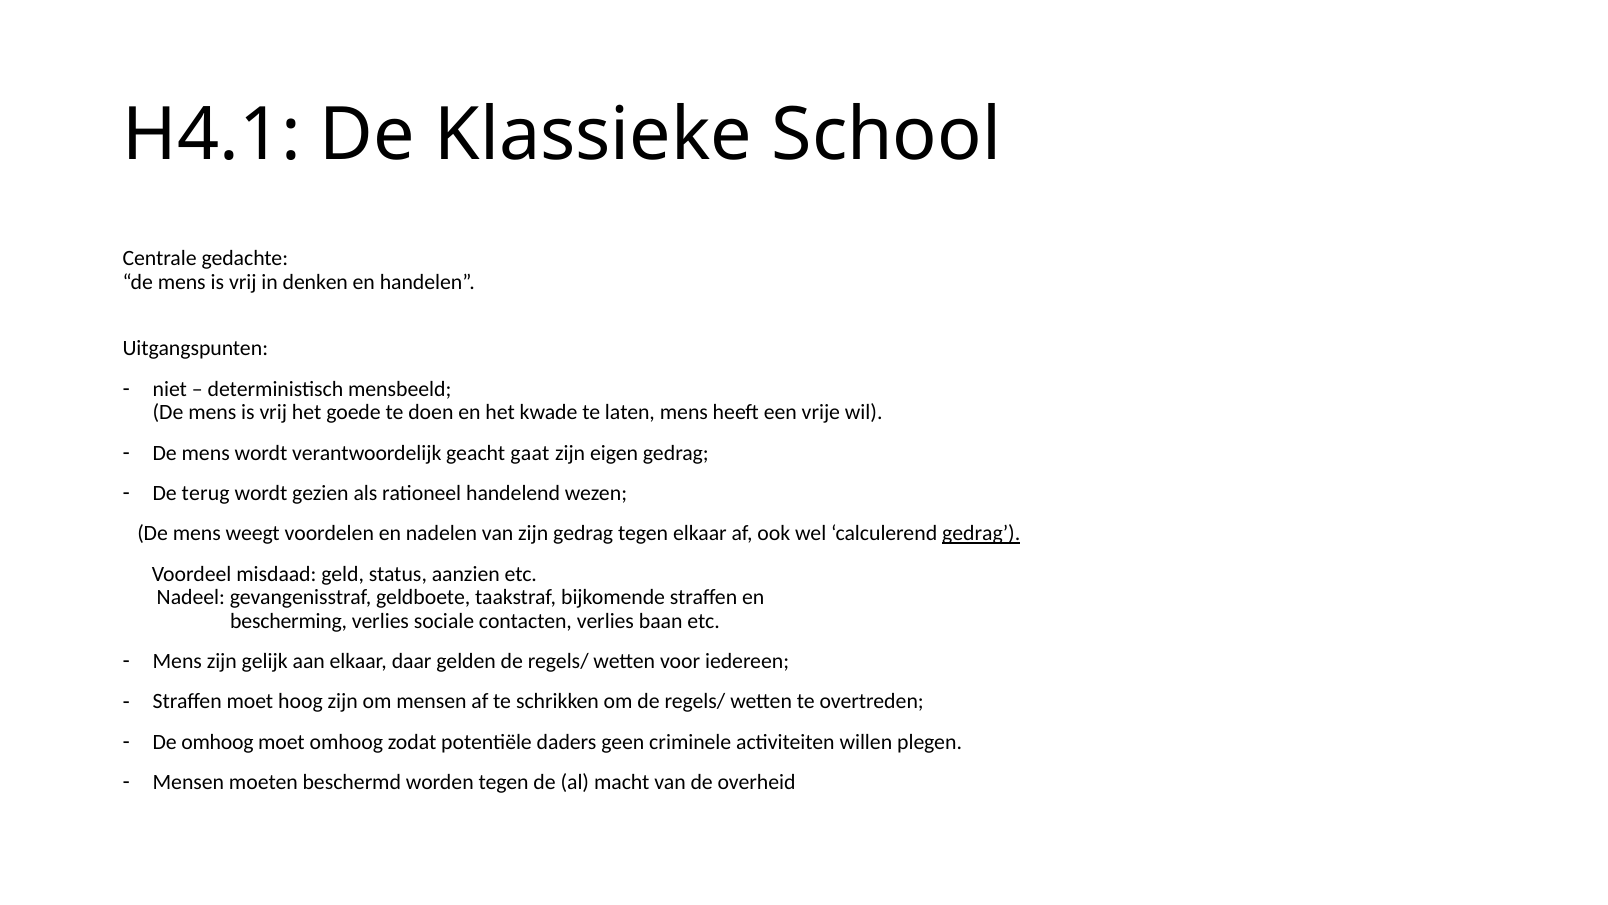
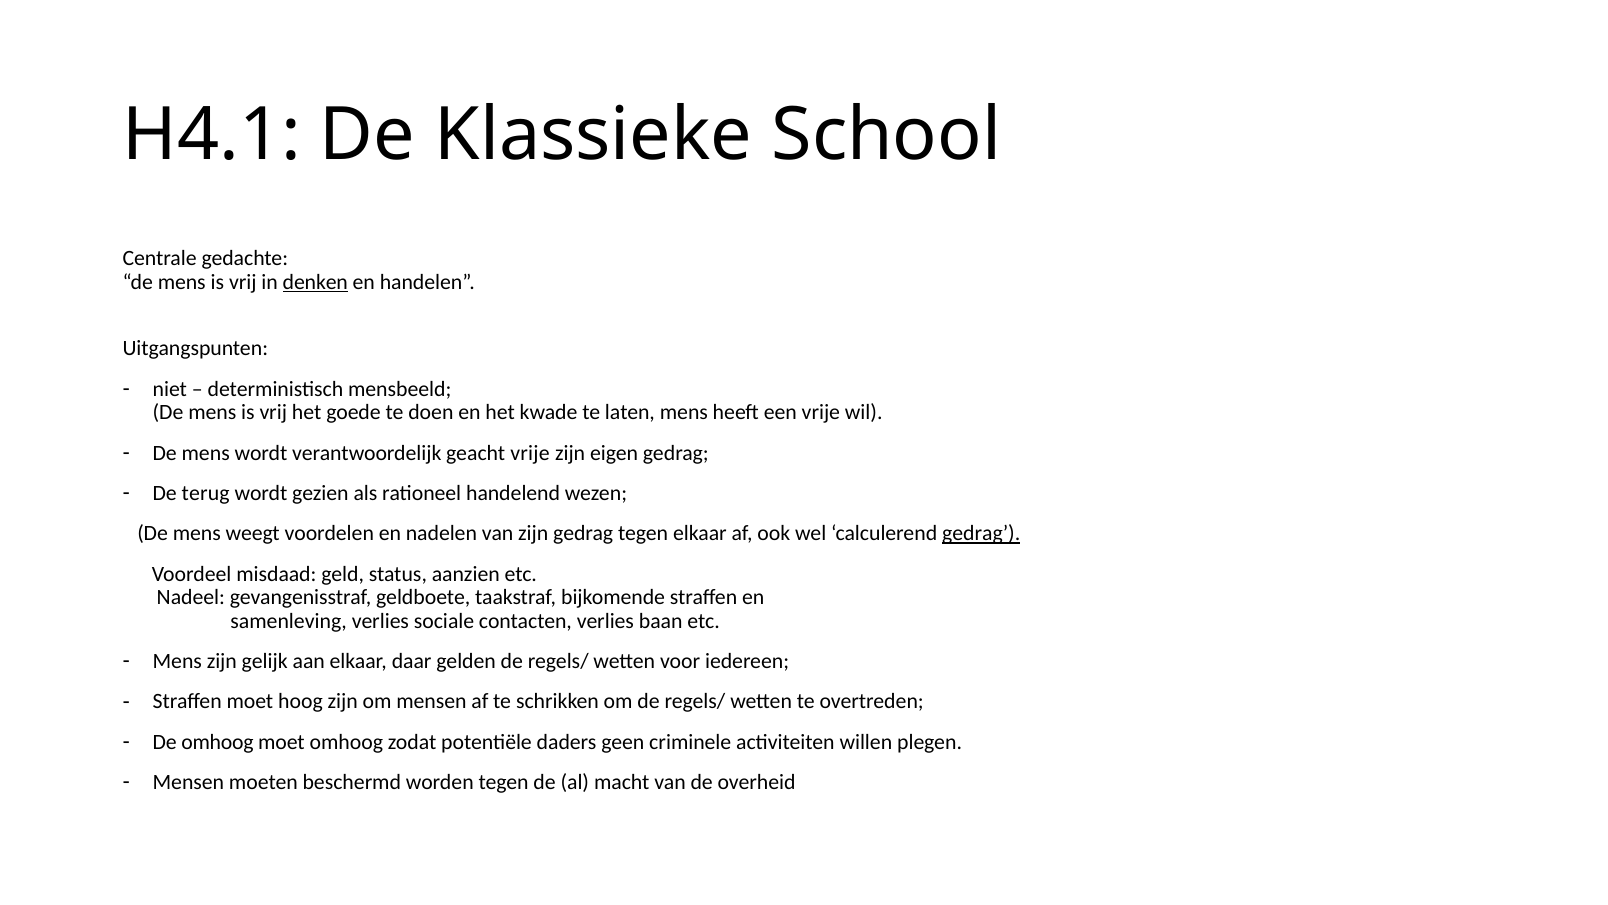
denken underline: none -> present (315, 282)
geacht gaat: gaat -> vrije (530, 453)
bescherming: bescherming -> samenleving (289, 621)
